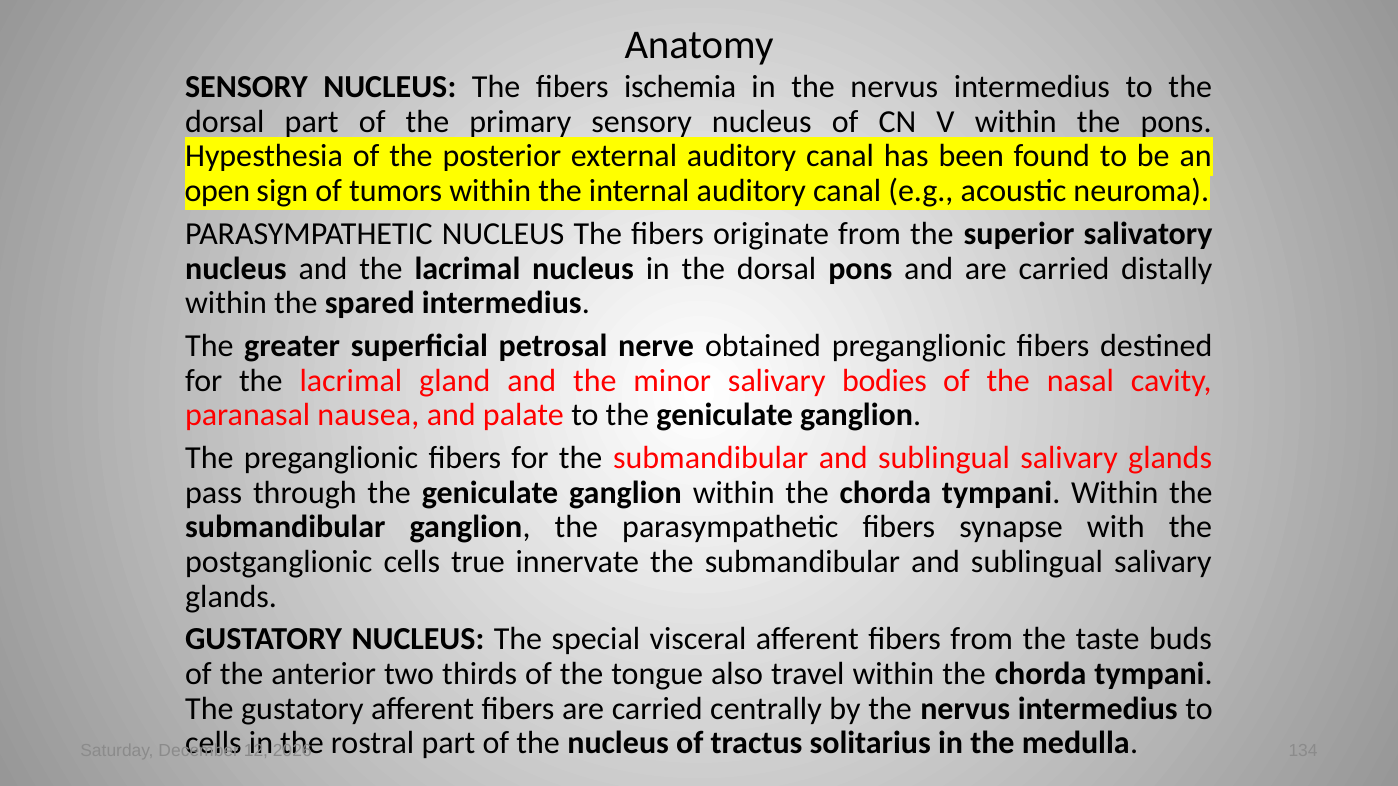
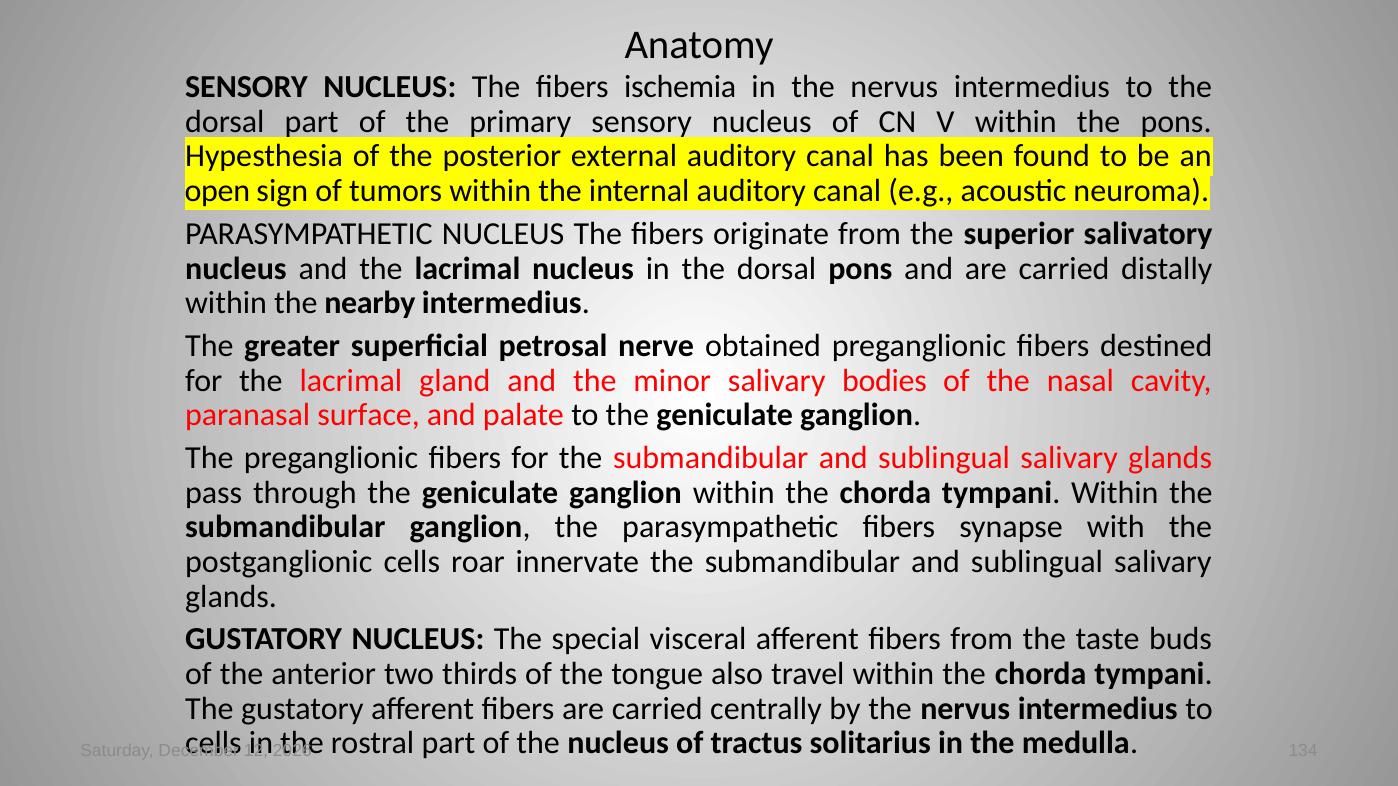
spared: spared -> nearby (370, 303)
nausea: nausea -> surface (369, 415)
true: true -> roar (478, 562)
